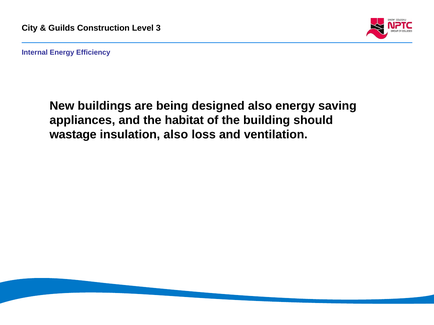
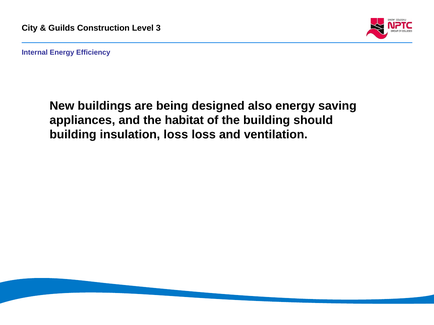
wastage: wastage -> building (73, 135)
insulation also: also -> loss (176, 135)
